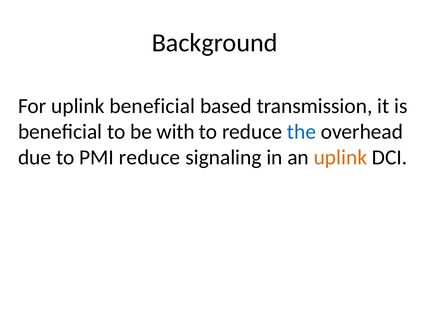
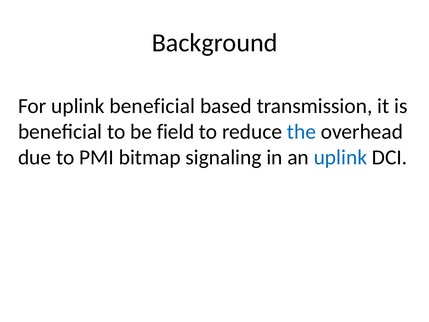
with: with -> field (176, 132)
PMI reduce: reduce -> bitmap (150, 157)
uplink colour: orange -> blue (340, 157)
